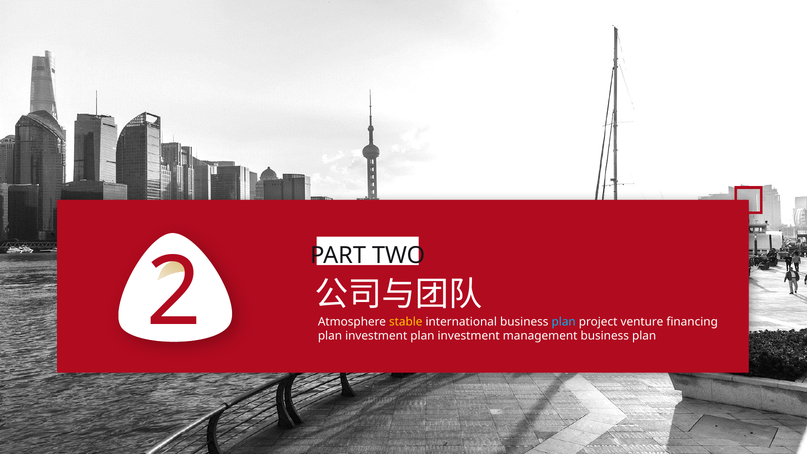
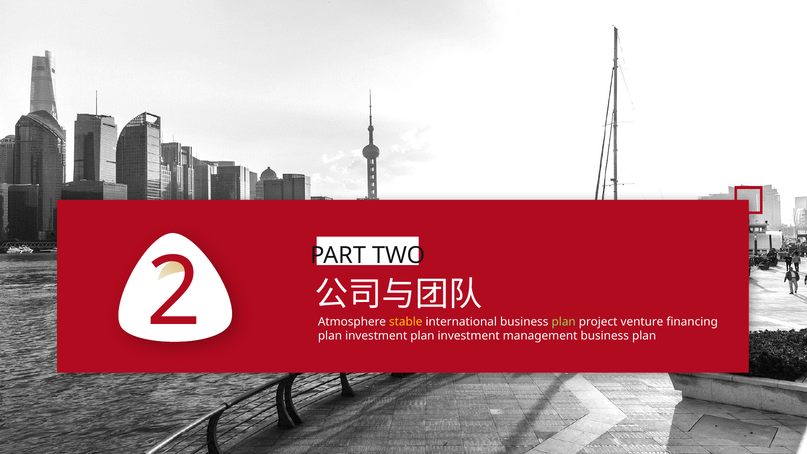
plan colour: light blue -> light green (564, 322)
